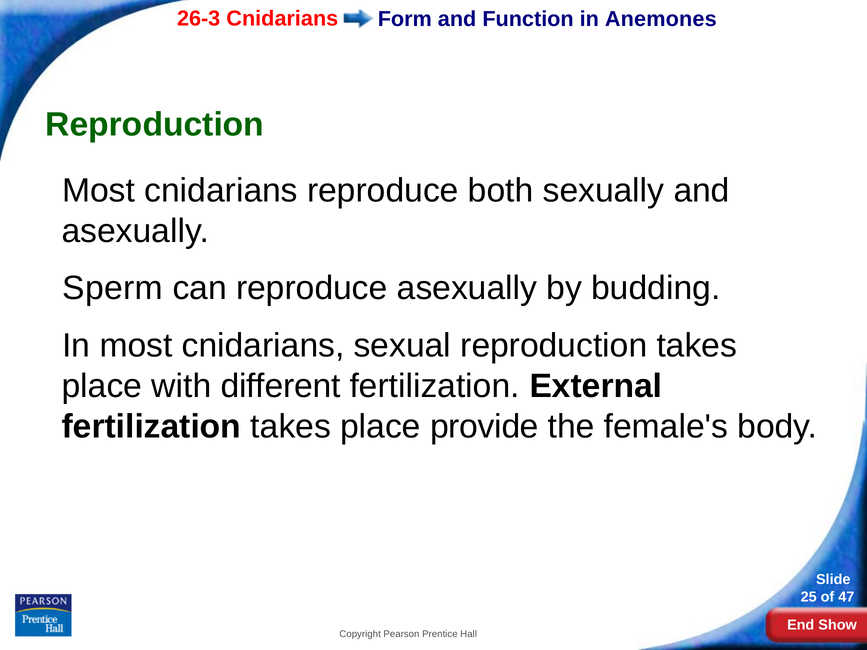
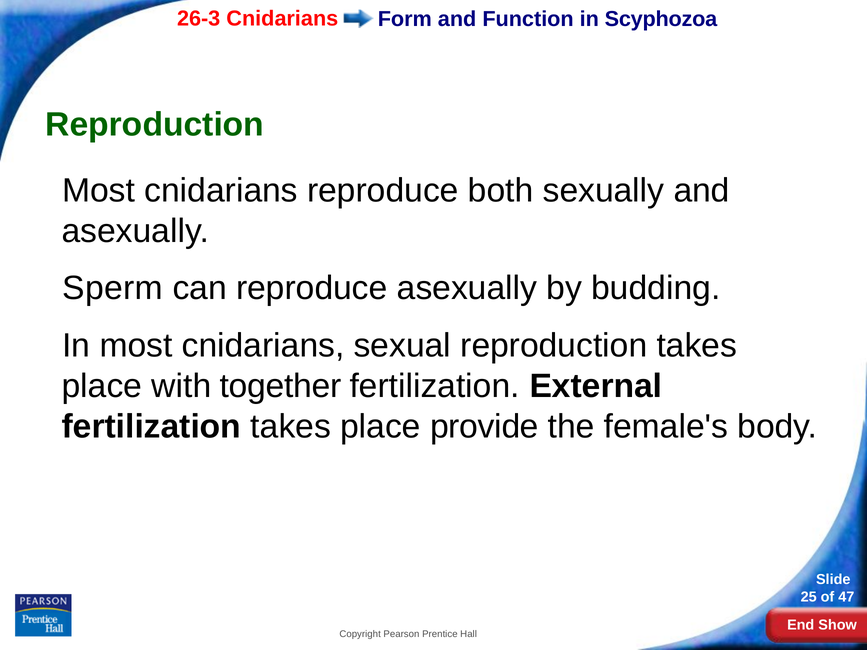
Anemones: Anemones -> Scyphozoa (661, 19)
different: different -> together (281, 386)
